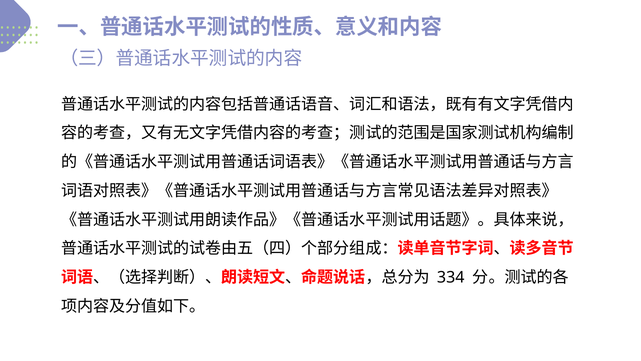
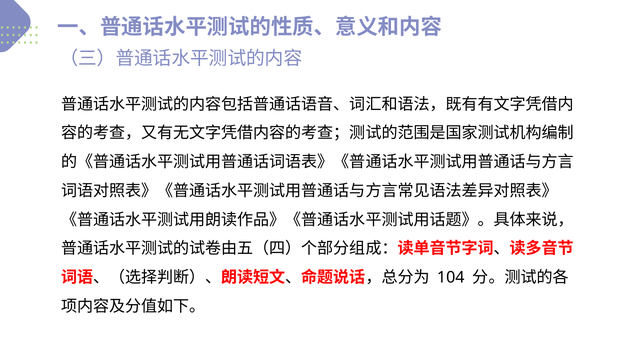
334: 334 -> 104 (451, 277)
